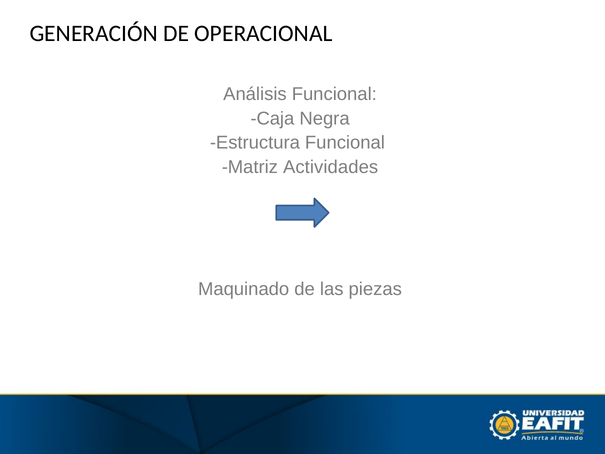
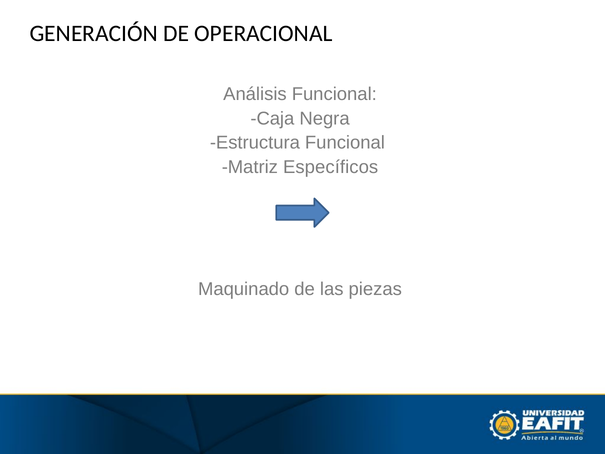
Actividades: Actividades -> Específicos (331, 167)
